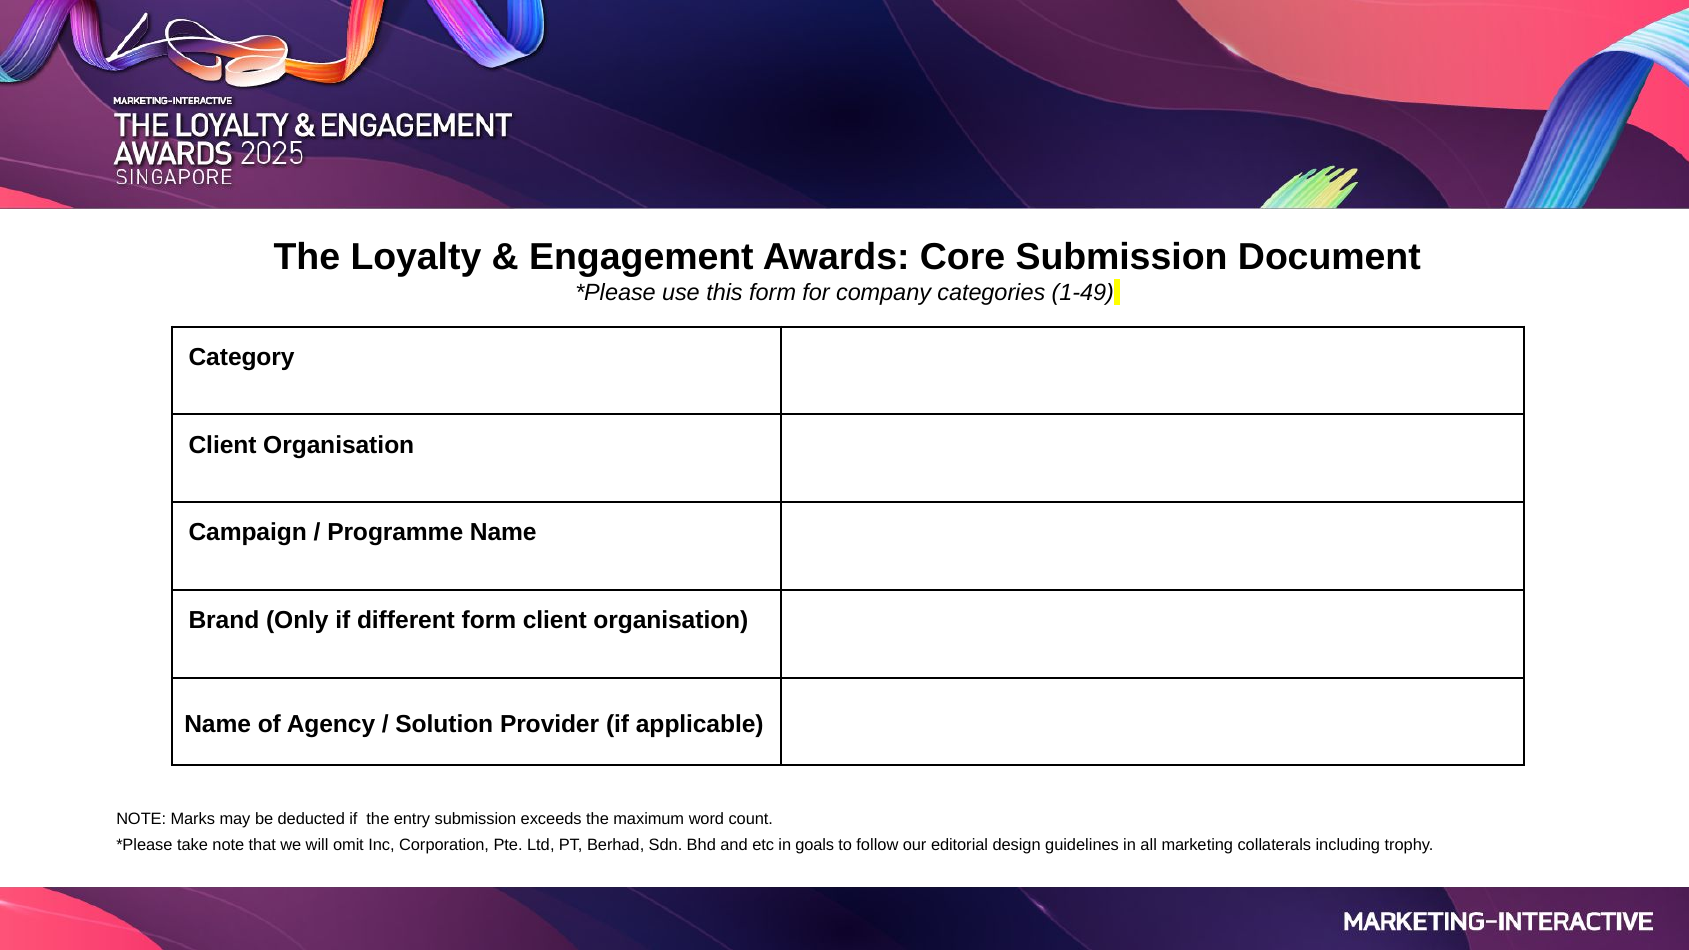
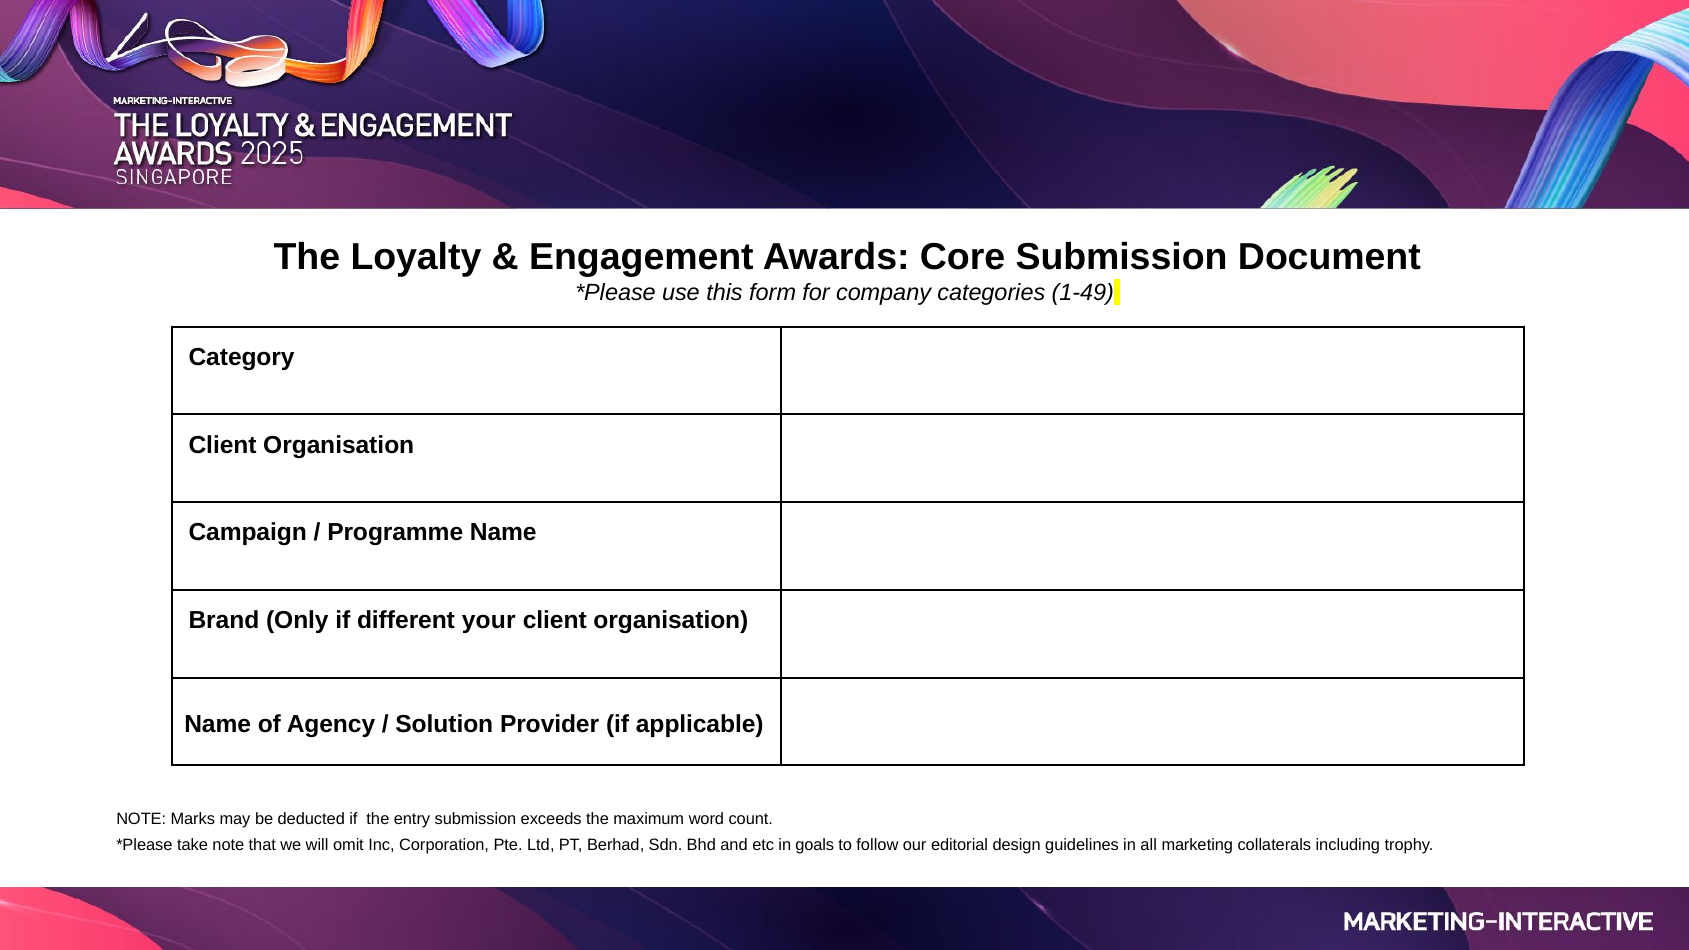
different form: form -> your (489, 621)
